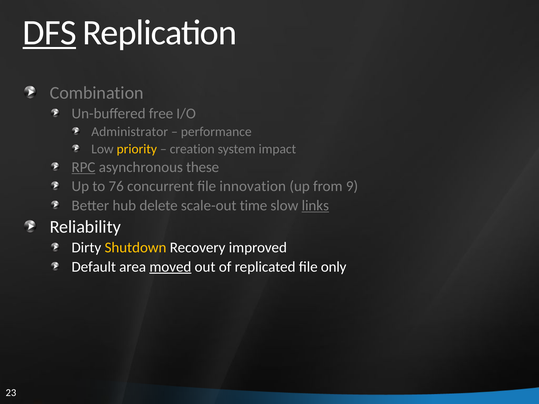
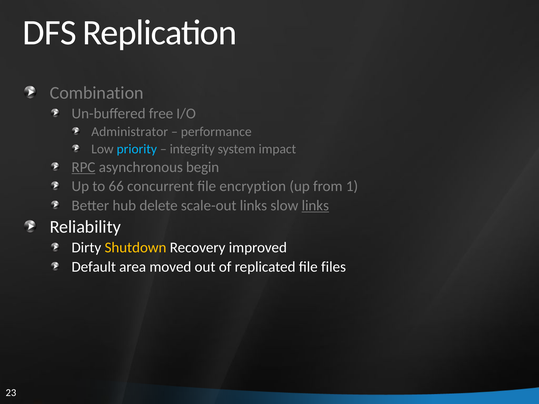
DFS underline: present -> none (50, 33)
priority colour: yellow -> light blue (137, 149)
creation: creation -> integrity (192, 149)
these: these -> begin (203, 167)
76: 76 -> 66 (116, 187)
innovation: innovation -> encryption (253, 187)
9: 9 -> 1 (352, 187)
scale-out time: time -> links (253, 206)
moved underline: present -> none (170, 267)
only: only -> files (334, 267)
